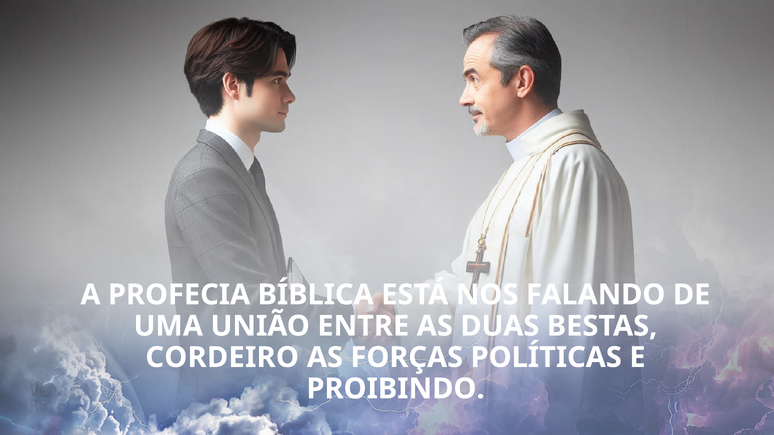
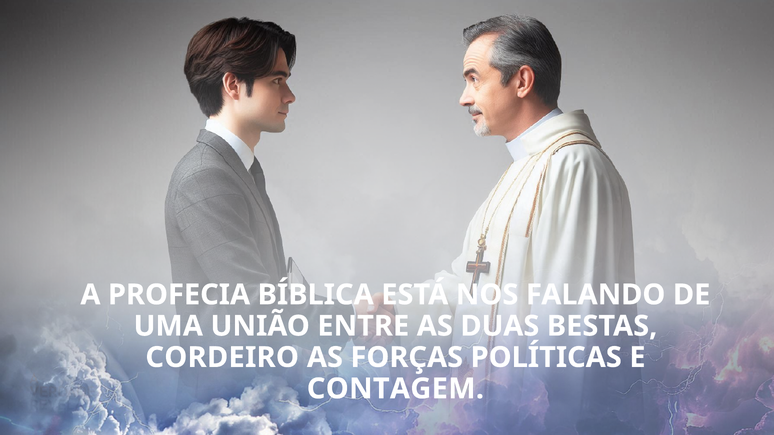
PROIBINDO: PROIBINDO -> CONTAGEM (395, 389)
